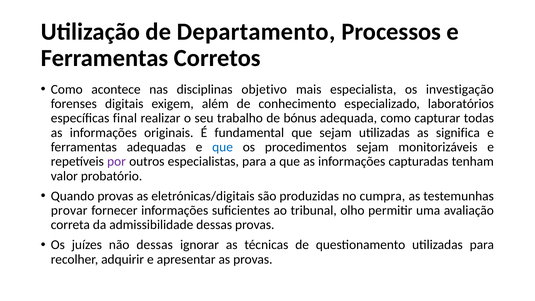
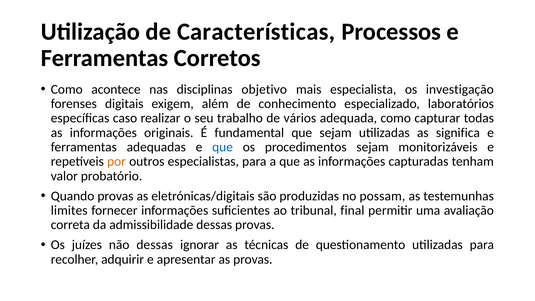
Departamento: Departamento -> Características (256, 32)
final: final -> caso (125, 118)
bónus: bónus -> vários (300, 118)
por colour: purple -> orange (117, 161)
cumpra: cumpra -> possam (382, 196)
provar: provar -> limites (69, 210)
olho: olho -> final (352, 210)
